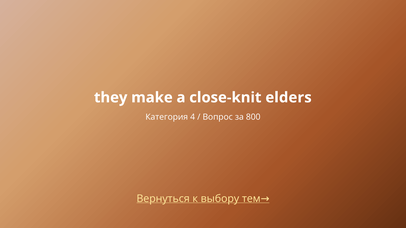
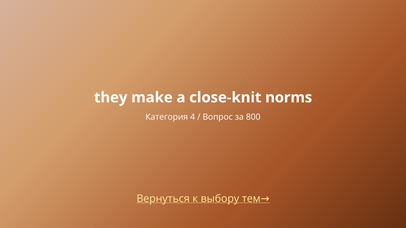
elders: elders -> norms (289, 98)
